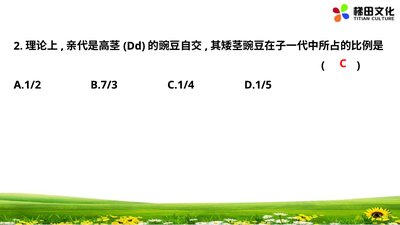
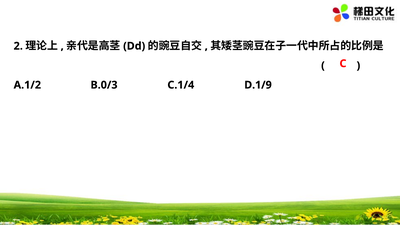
B.7/3: B.7/3 -> B.0/3 (104, 85)
D.1/5: D.1/5 -> D.1/9 (258, 85)
